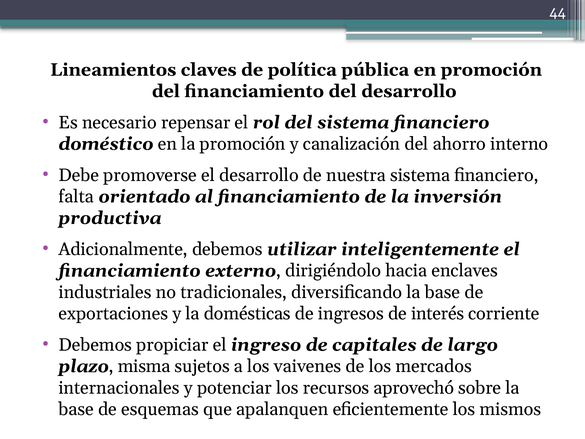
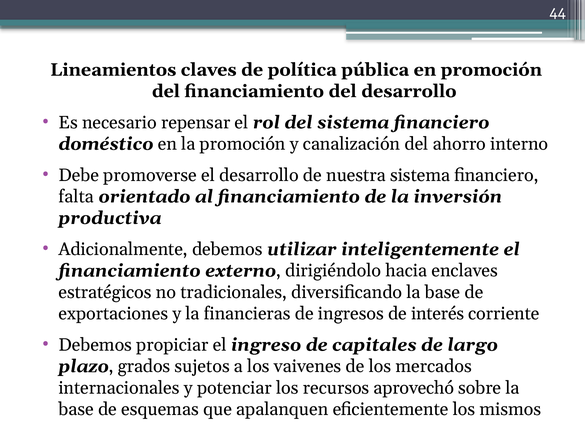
industriales: industriales -> estratégicos (105, 292)
domésticas: domésticas -> financieras (247, 313)
misma: misma -> grados (144, 366)
